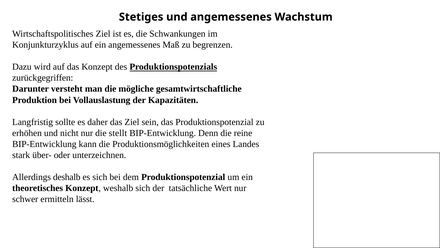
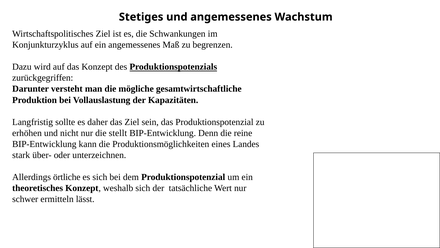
deshalb: deshalb -> örtliche (67, 177)
